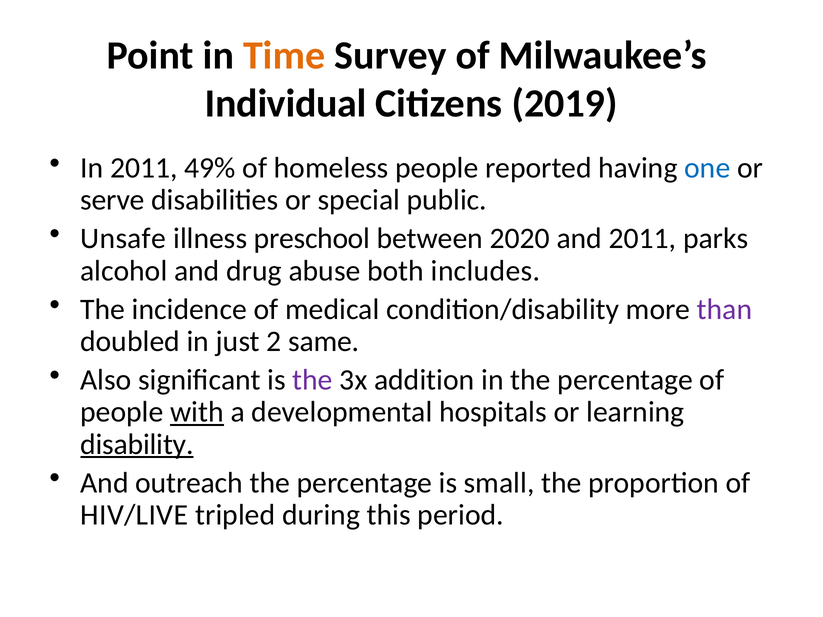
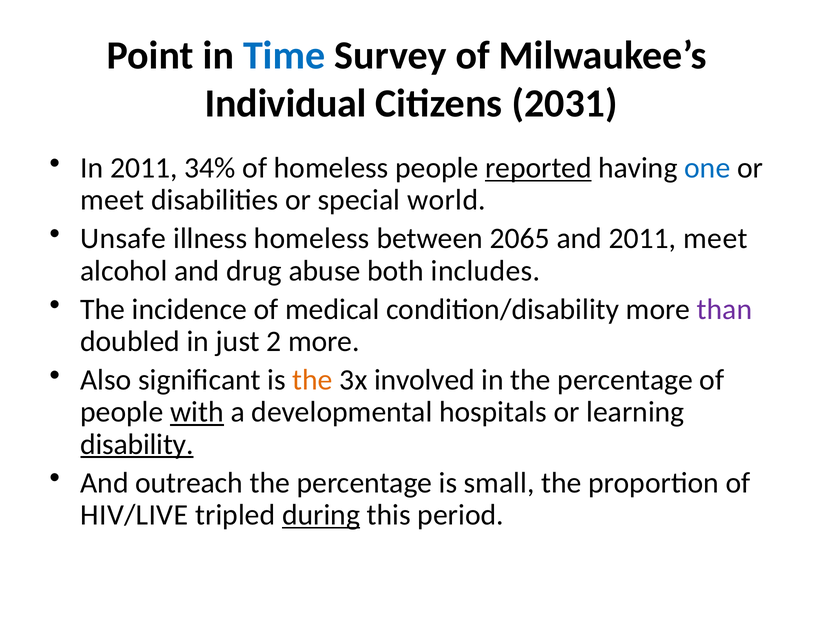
Time colour: orange -> blue (284, 56)
2019: 2019 -> 2031 (565, 104)
49%: 49% -> 34% (210, 168)
reported underline: none -> present (538, 168)
serve: serve -> meet (112, 200)
public: public -> world (447, 200)
illness preschool: preschool -> homeless (312, 239)
2020: 2020 -> 2065 (520, 239)
2011 parks: parks -> meet (716, 239)
2 same: same -> more (324, 342)
the colour: purple -> orange (313, 380)
addition: addition -> involved (424, 380)
during underline: none -> present (321, 515)
